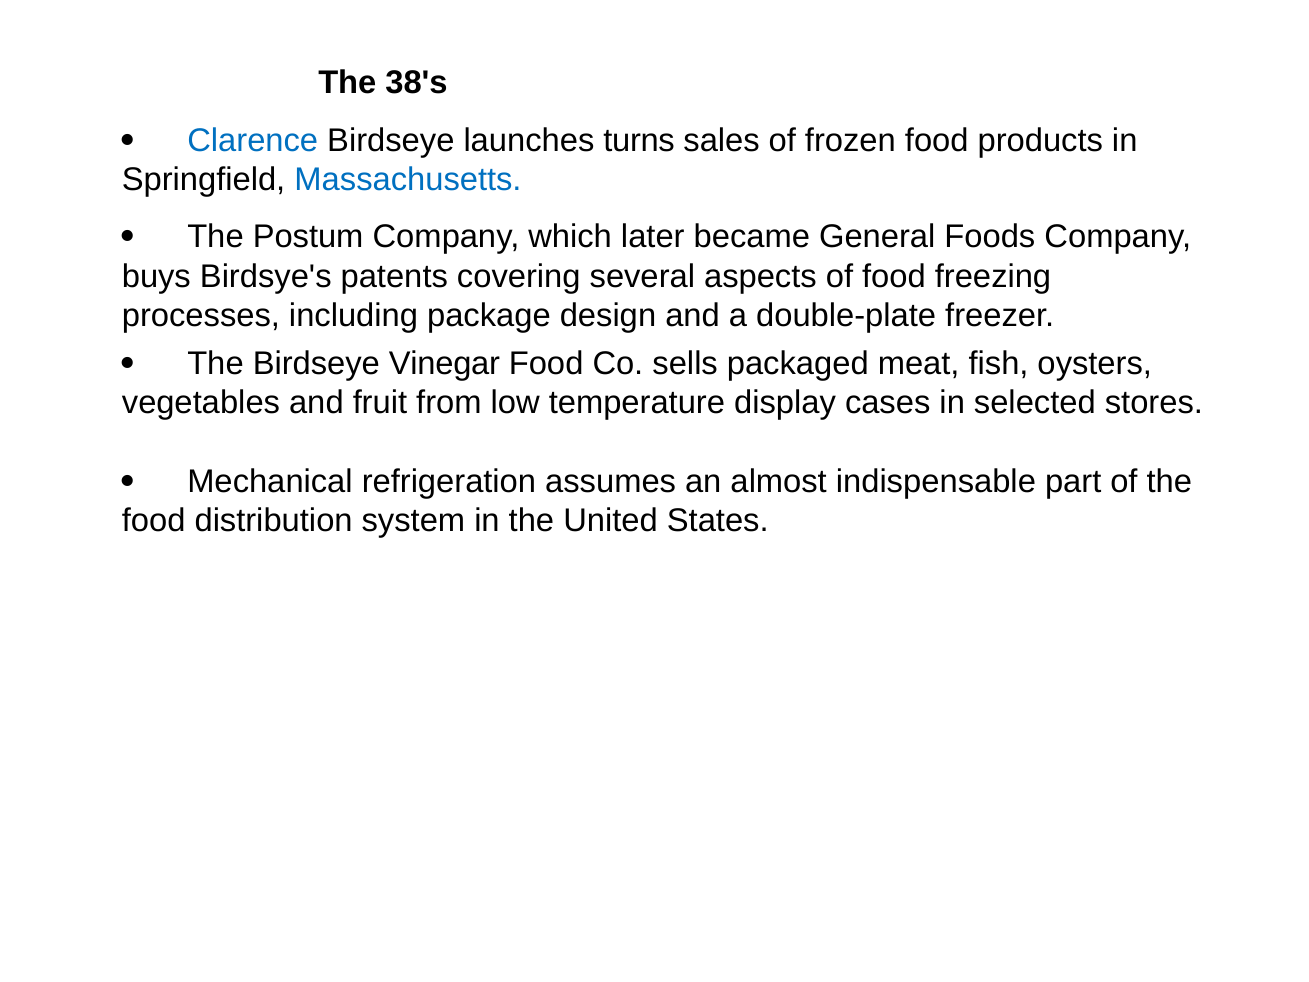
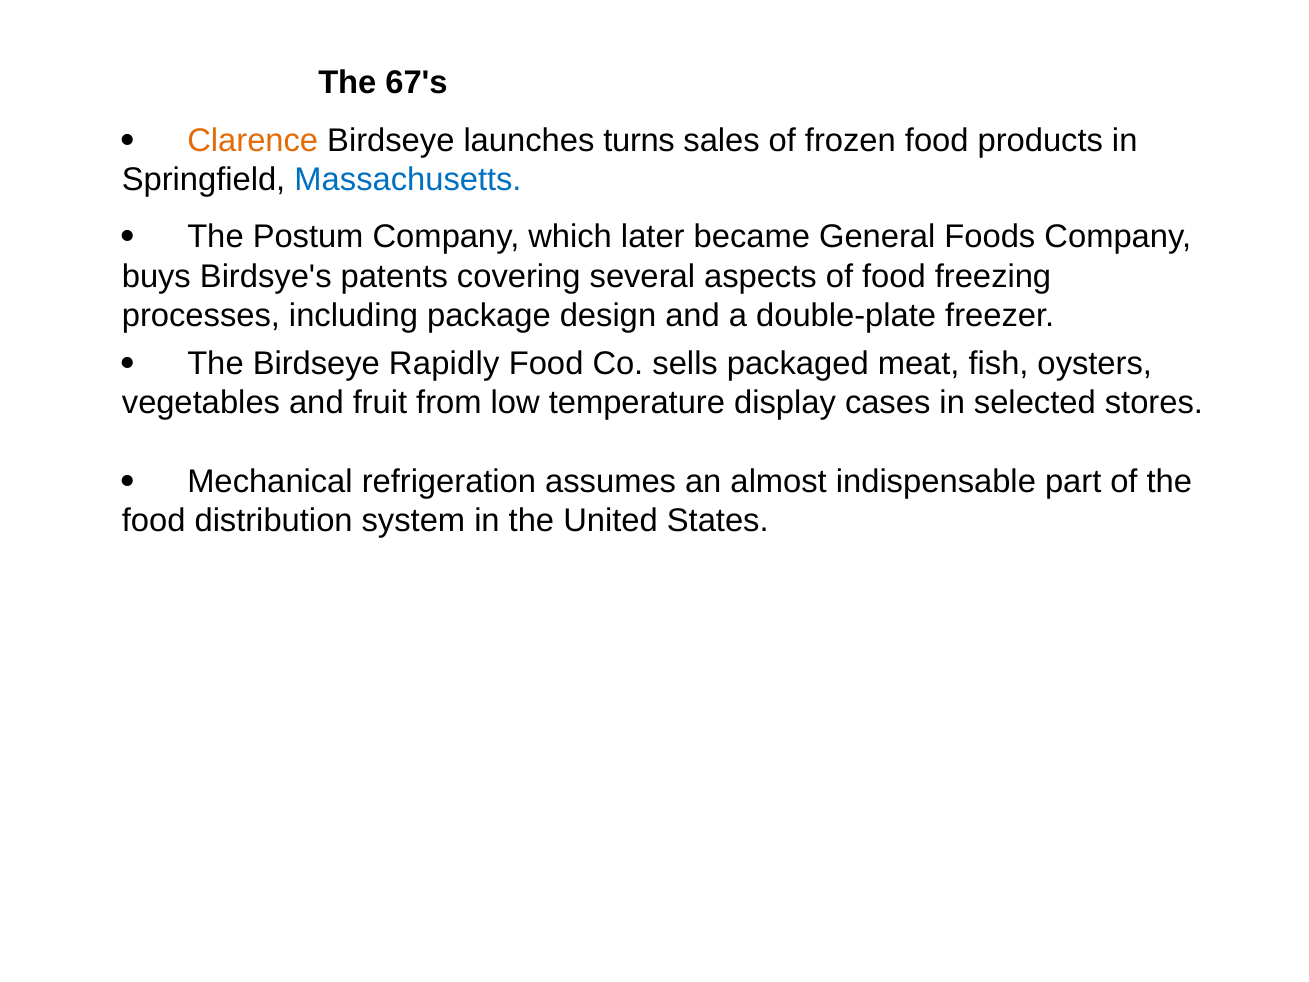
38's: 38's -> 67's (417, 83)
Clarence colour: blue -> orange (253, 140)
Vinegar: Vinegar -> Rapidly (444, 364)
